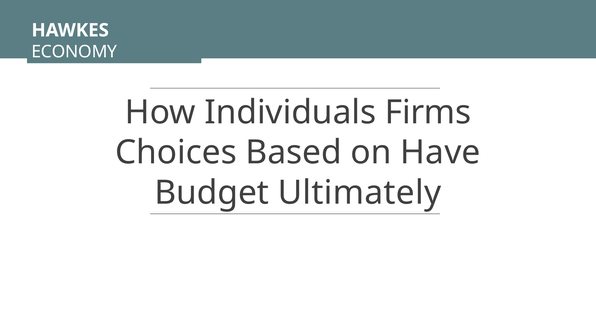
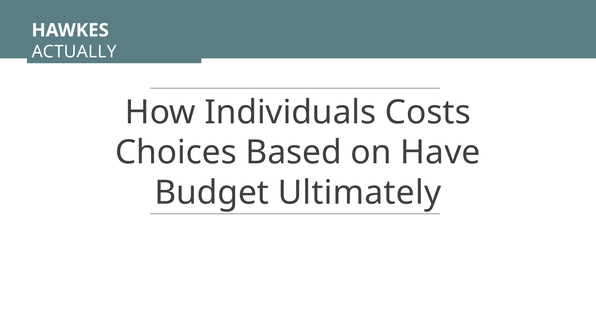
ECONOMY: ECONOMY -> ACTUALLY (74, 52)
Firms: Firms -> Costs (428, 112)
